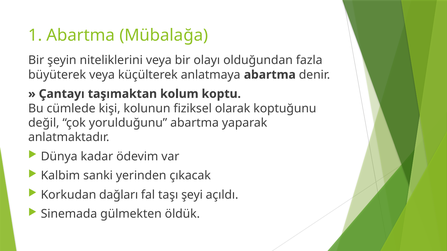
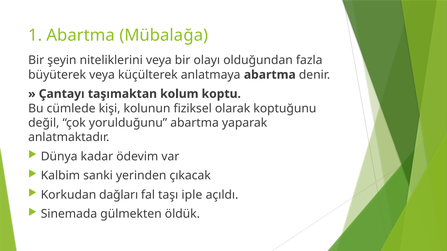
şeyi: şeyi -> iple (192, 195)
